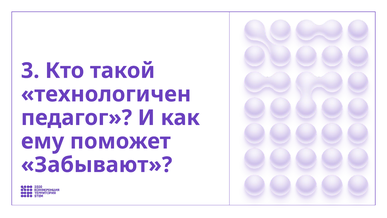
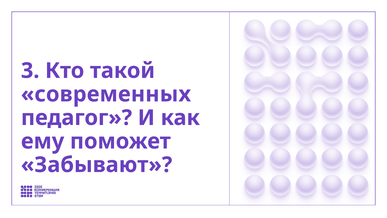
технологичен: технологичен -> современных (106, 94)
